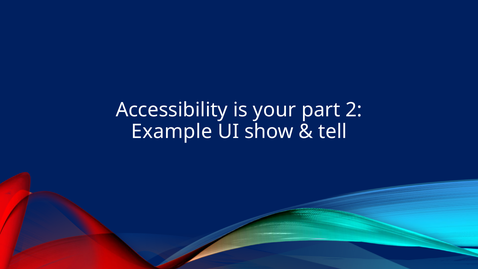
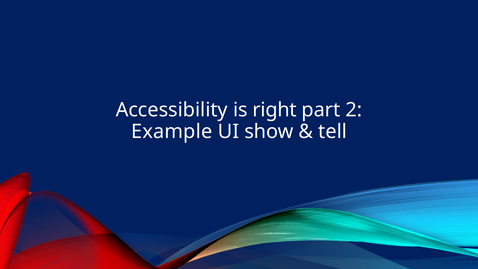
your: your -> right (275, 110)
